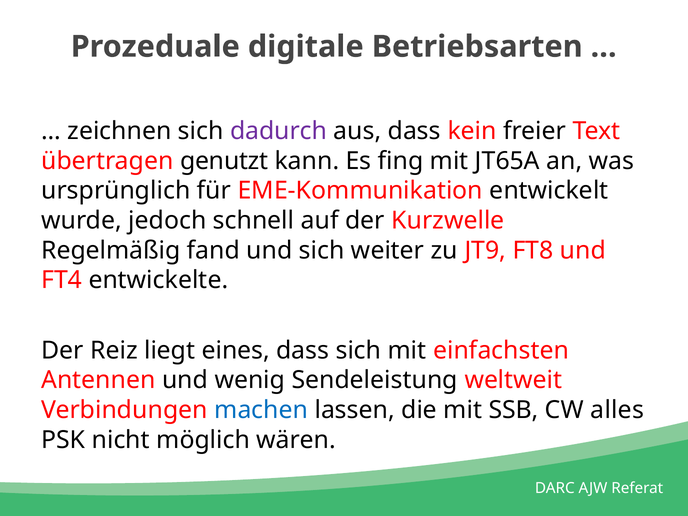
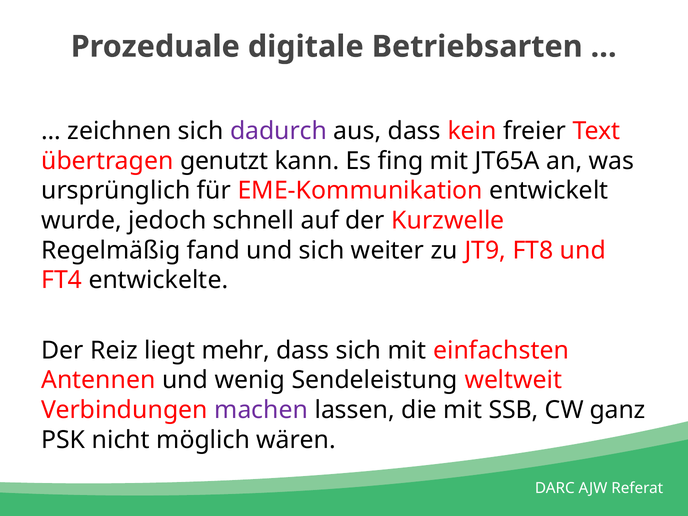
eines: eines -> mehr (236, 350)
machen colour: blue -> purple (261, 410)
alles: alles -> ganz (618, 410)
